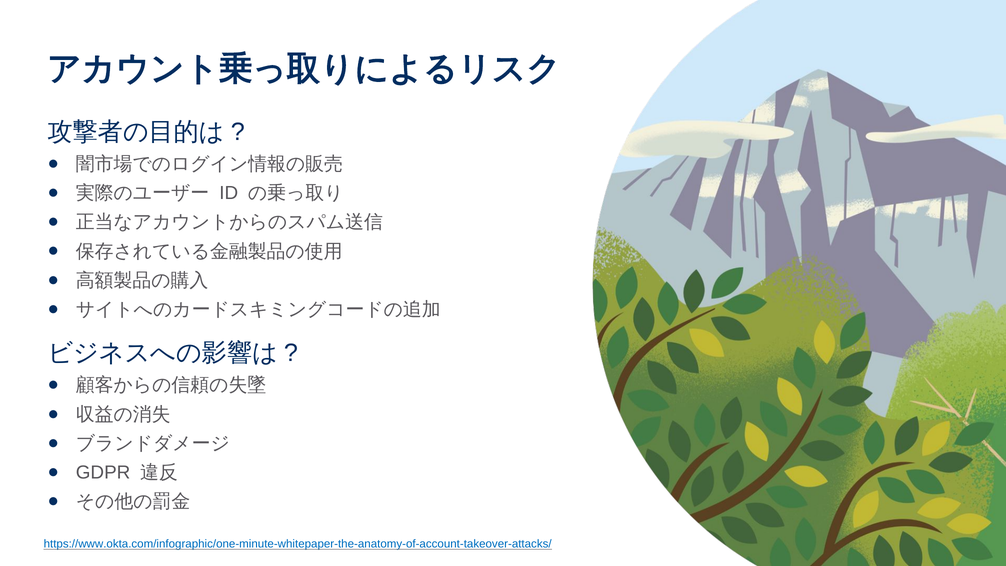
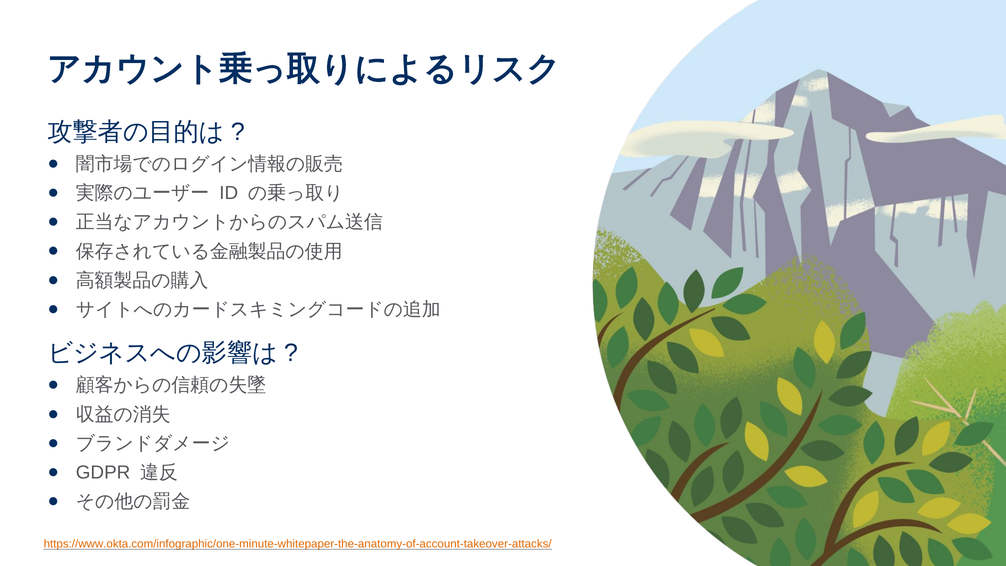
https://www.okta.com/infographic/one-minute-whitepaper-the-anatomy-of-account-takeover-attacks/ colour: blue -> orange (298, 544)
